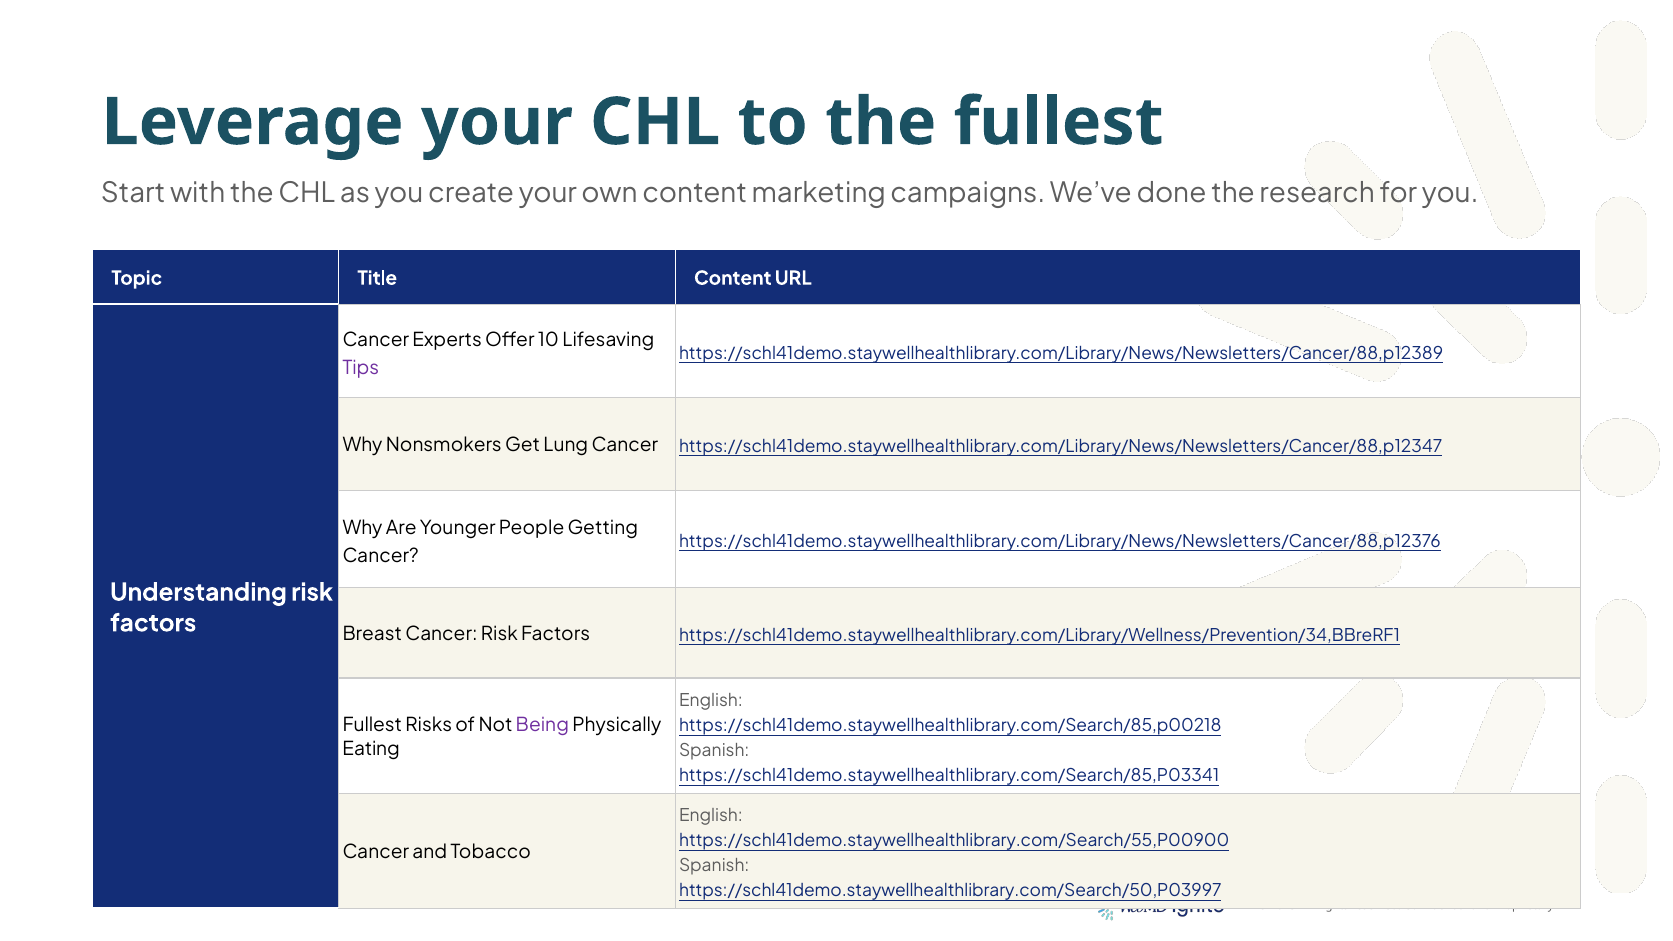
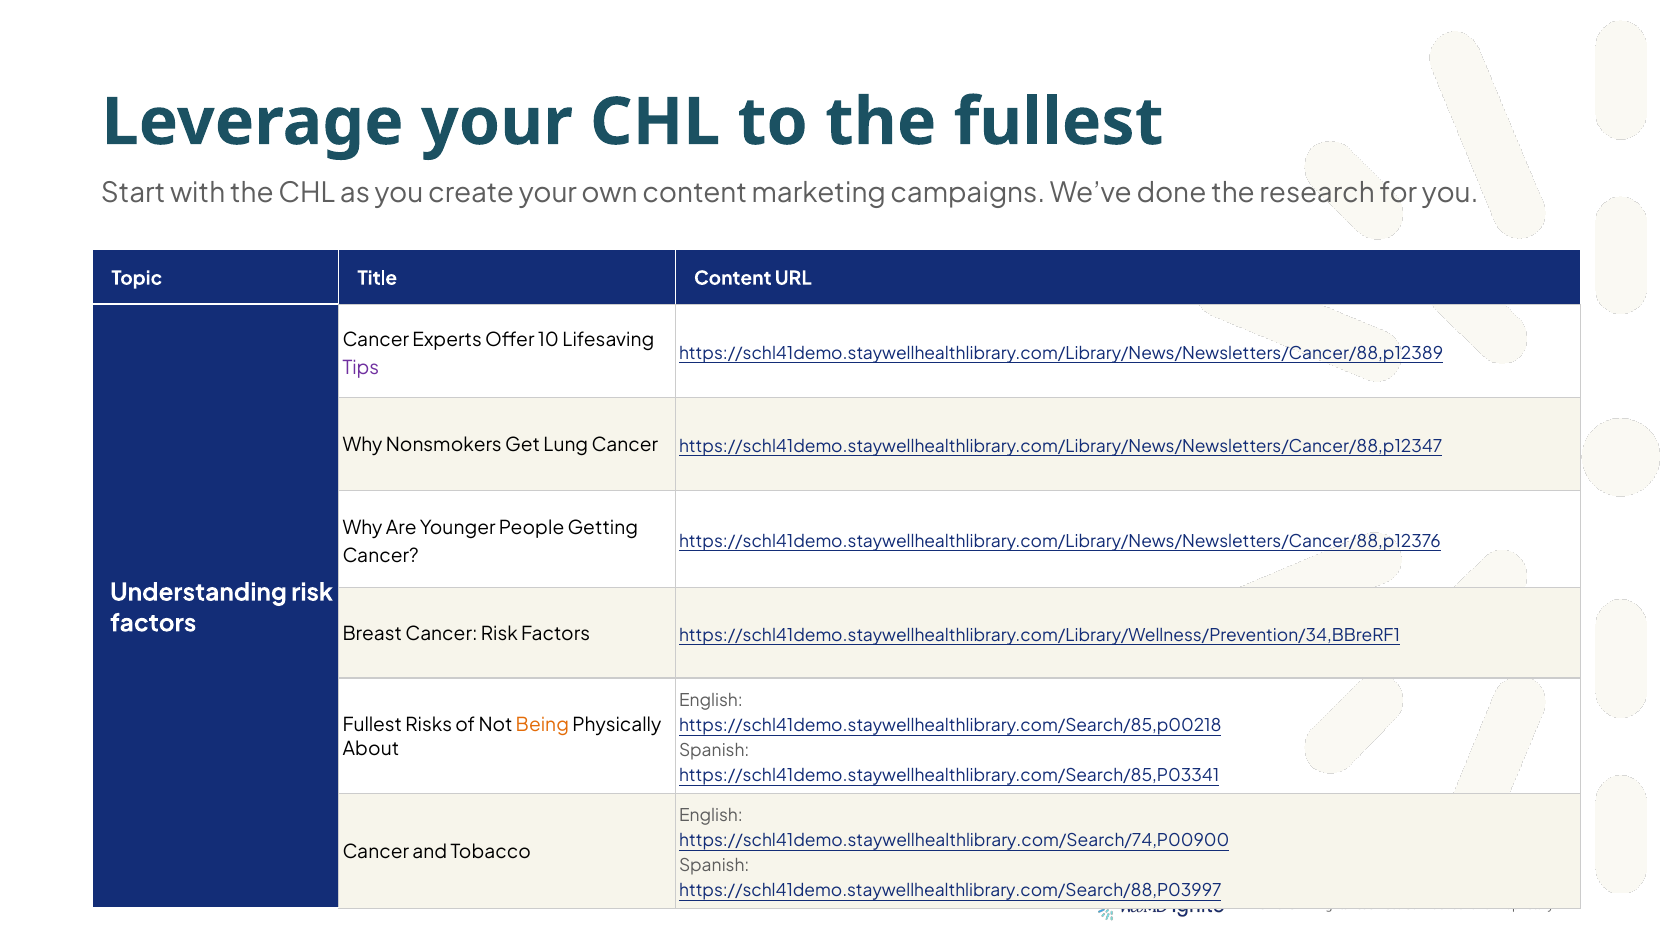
Being colour: purple -> orange (542, 725)
Eating: Eating -> About (371, 749)
https://schl41demo.staywellhealthlibrary.com/Search/55,P00900: https://schl41demo.staywellhealthlibrary.com/Search/55,P00900 -> https://schl41demo.staywellhealthlibrary.com/Search/74,P00900 (954, 841)
https://schl41demo.staywellhealthlibrary.com/Search/50,P03997: https://schl41demo.staywellhealthlibrary.com/Search/50,P03997 -> https://schl41demo.staywellhealthlibrary.com/Search/88,P03997 (950, 891)
